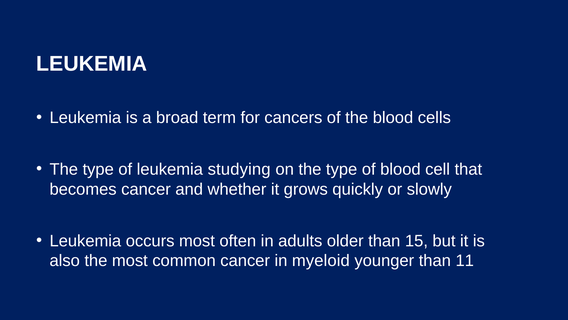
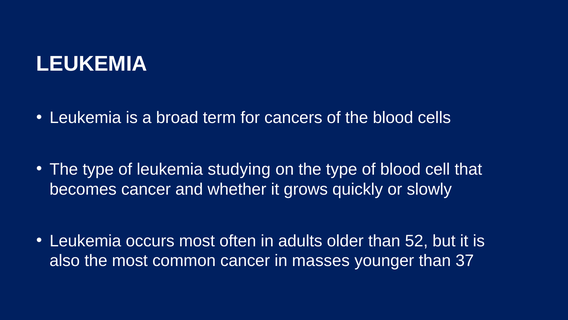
15: 15 -> 52 (416, 241)
myeloid: myeloid -> masses (321, 260)
11: 11 -> 37 (465, 260)
